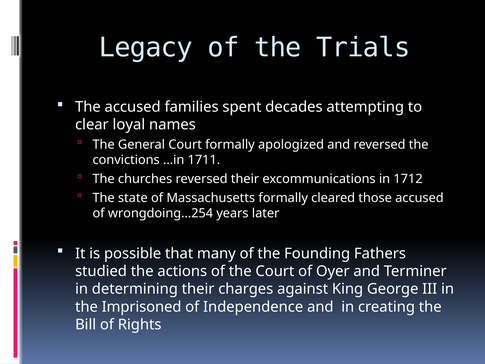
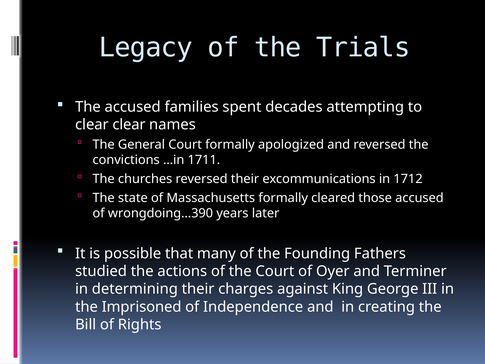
clear loyal: loyal -> clear (129, 125)
wrongdoing…254: wrongdoing…254 -> wrongdoing…390 (161, 213)
